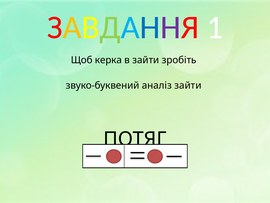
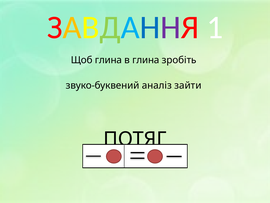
Щоб керка: керка -> глина (108, 60)
в зайти: зайти -> глина (146, 60)
